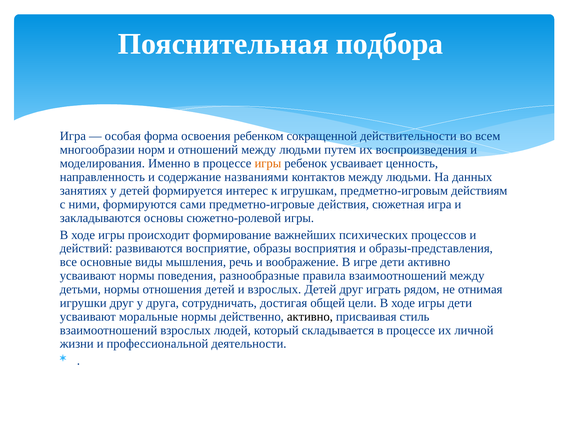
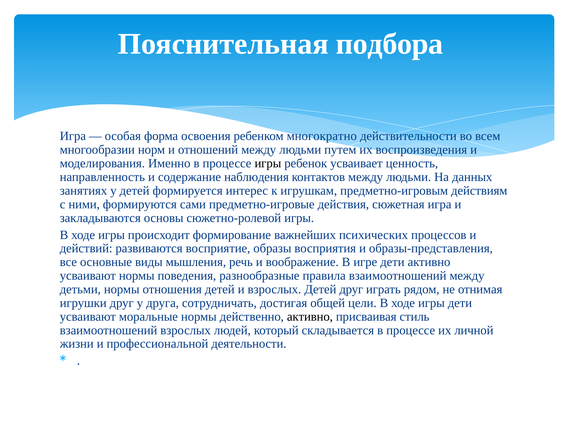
сокращенной: сокращенной -> многократно (322, 136)
игры colour: orange -> black (268, 163)
названиями: названиями -> наблюдения (257, 177)
